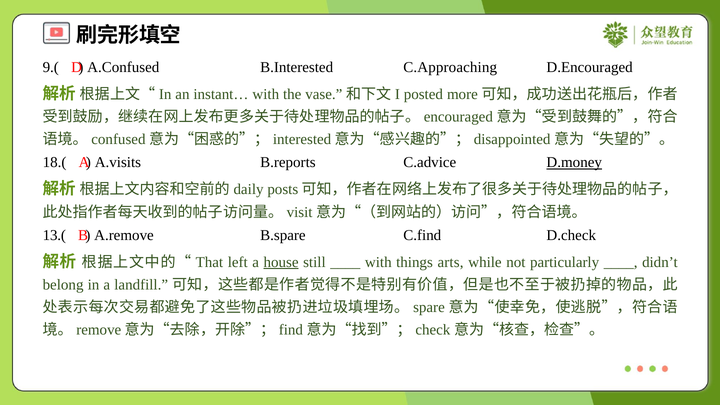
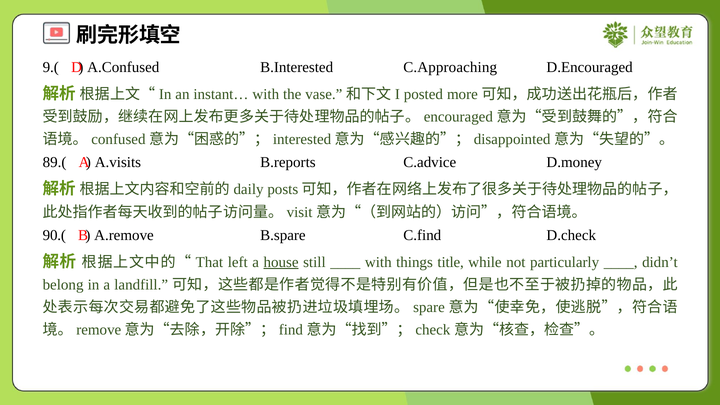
18.(: 18.( -> 89.( (55, 162)
D.money underline: present -> none (574, 162)
13.(: 13.( -> 90.( (54, 235)
arts: arts -> title (451, 262)
